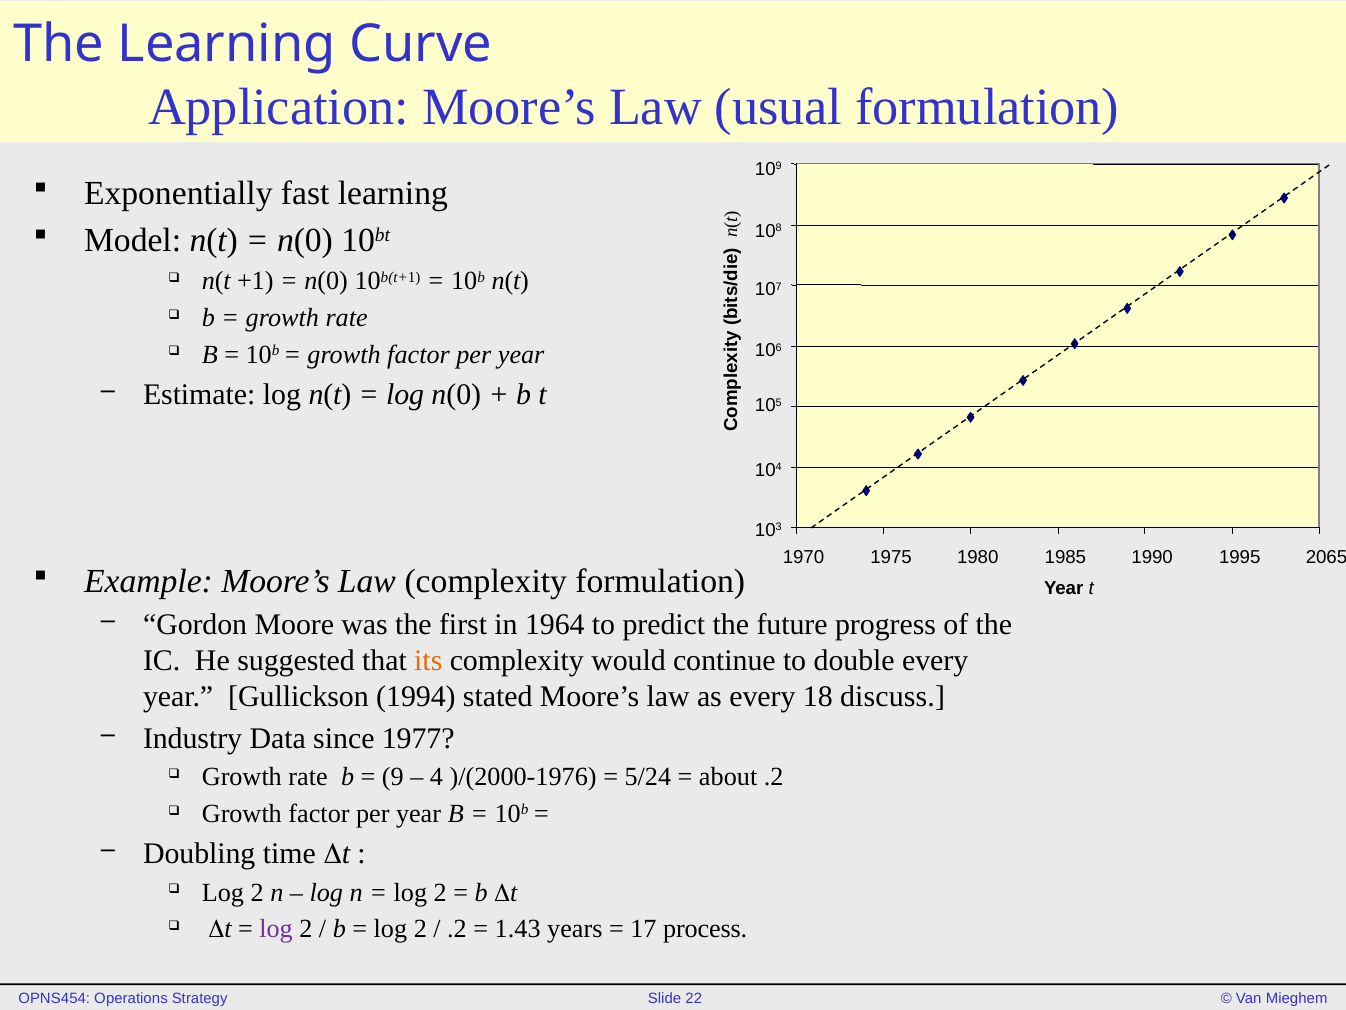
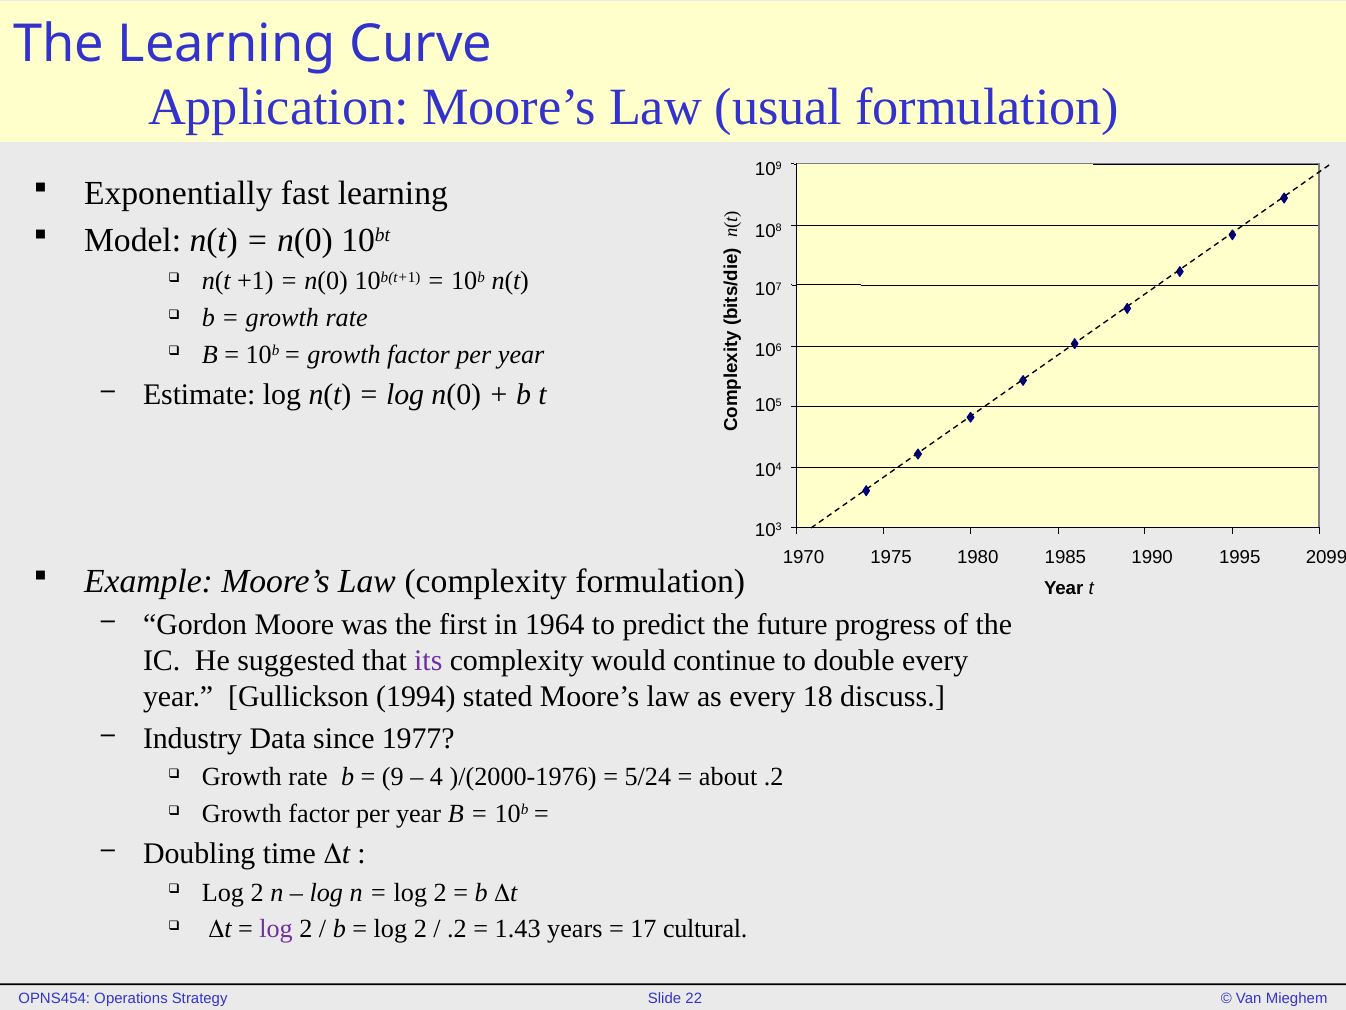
2065: 2065 -> 2099 (1326, 557)
its colour: orange -> purple (428, 661)
process: process -> cultural (705, 929)
